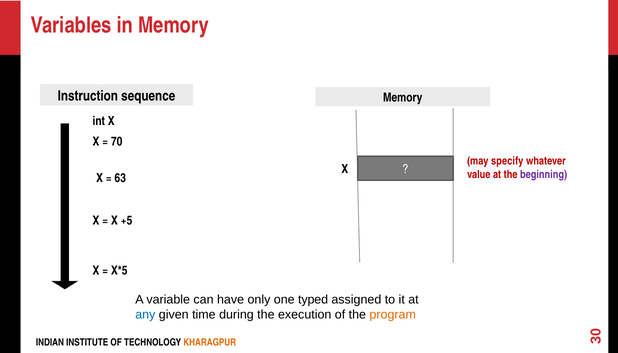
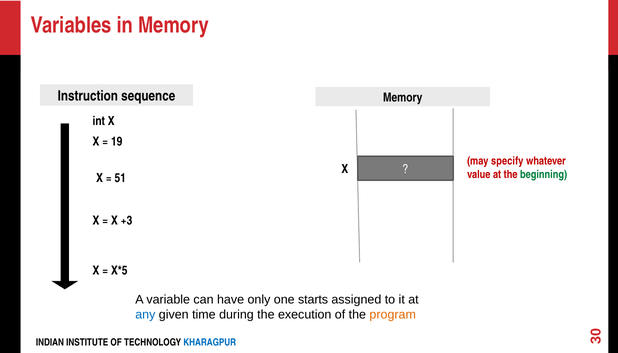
70: 70 -> 19 (117, 142)
beginning colour: purple -> green (544, 175)
63: 63 -> 51 (120, 178)
+5: +5 -> +3 (127, 221)
typed: typed -> starts (313, 300)
KHARAGPUR colour: orange -> blue (210, 343)
